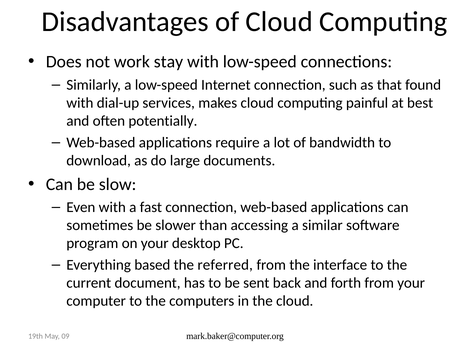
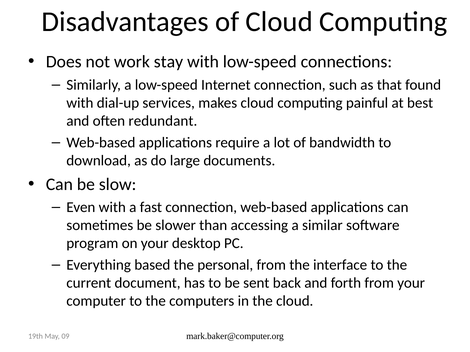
potentially: potentially -> redundant (163, 121)
referred: referred -> personal (225, 265)
